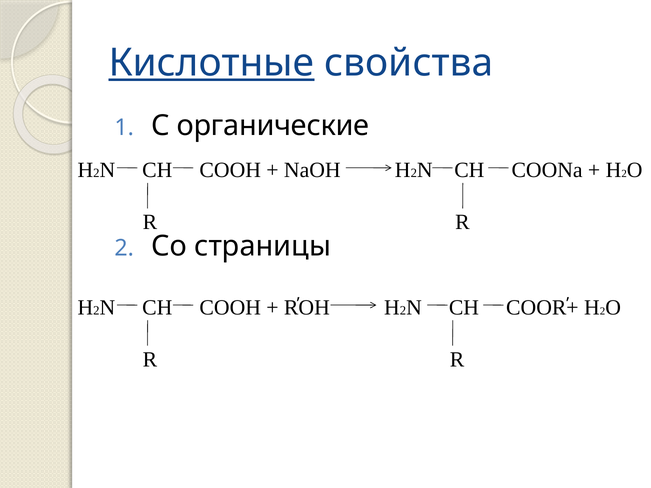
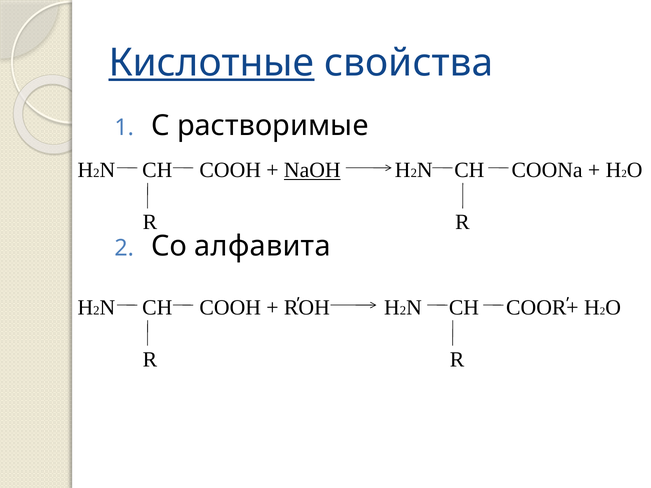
органические: органические -> растворимые (273, 126)
NaOH underline: none -> present (312, 170)
страницы: страницы -> алфавита (263, 246)
